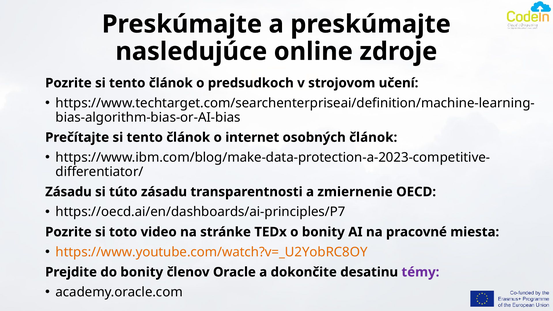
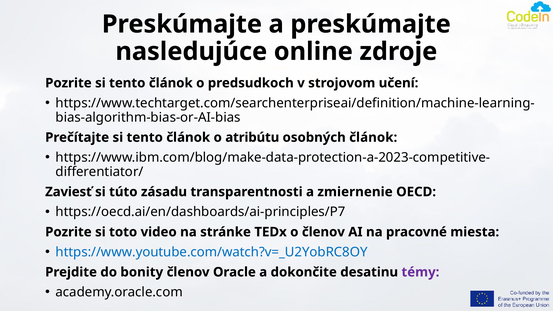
internet: internet -> atribútu (252, 137)
Zásadu: Zásadu -> Zaviesť (68, 192)
o bonity: bonity -> členov (323, 232)
https://www.youtube.com/watch?v=_U2YobRC8OY colour: orange -> blue (212, 252)
